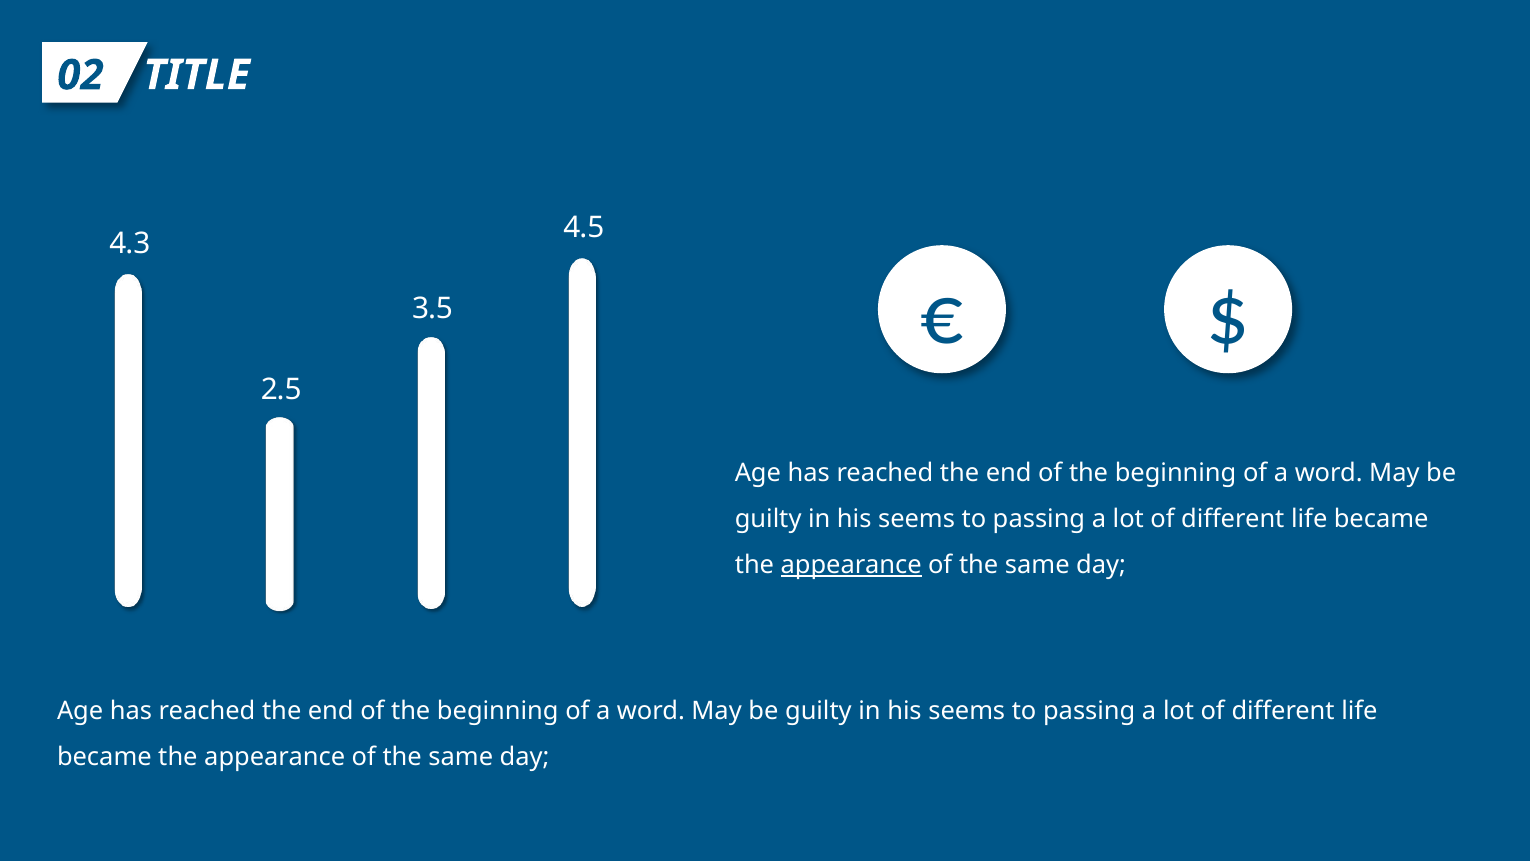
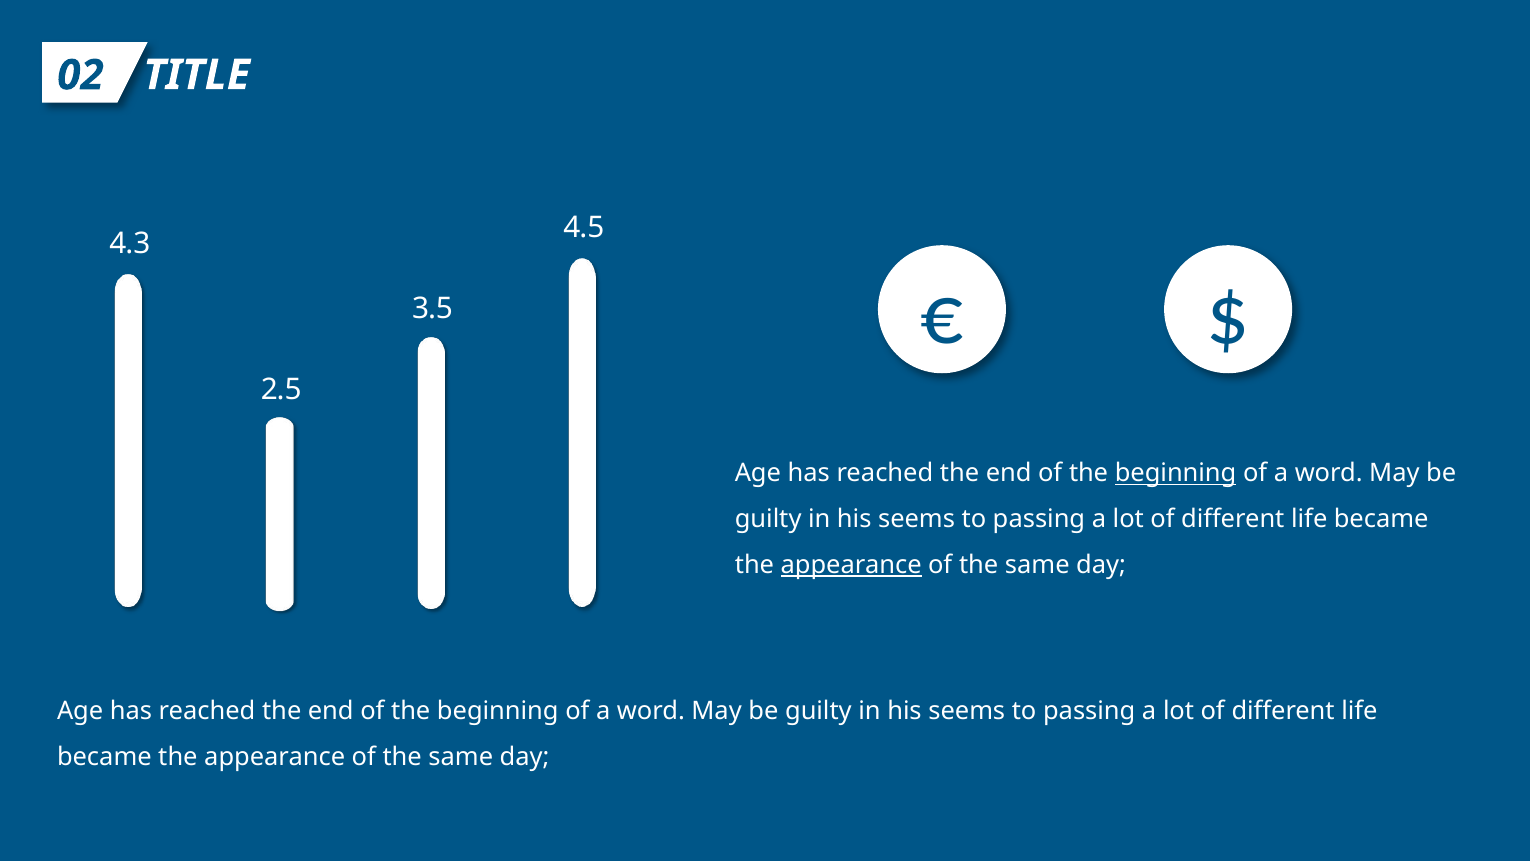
beginning underline: none -> present (1176, 473)
